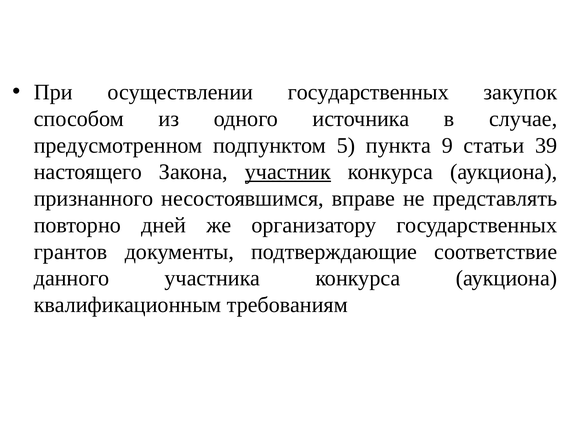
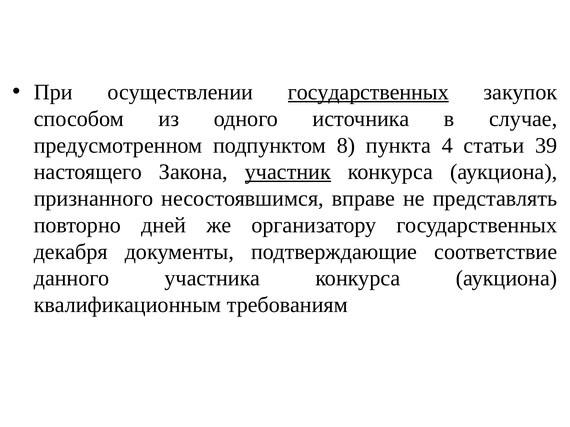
государственных underline: none -> present (368, 92)
5: 5 -> 8 (346, 146)
9: 9 -> 4 (447, 146)
грантов: грантов -> декабря (71, 252)
